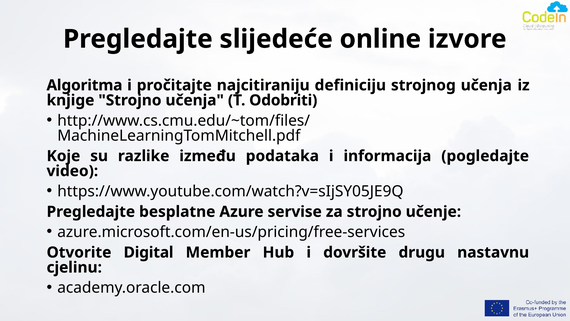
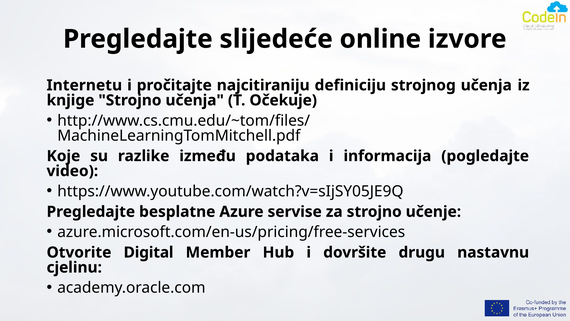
Algoritma: Algoritma -> Internetu (84, 85)
Odobriti: Odobriti -> Očekuje (283, 100)
